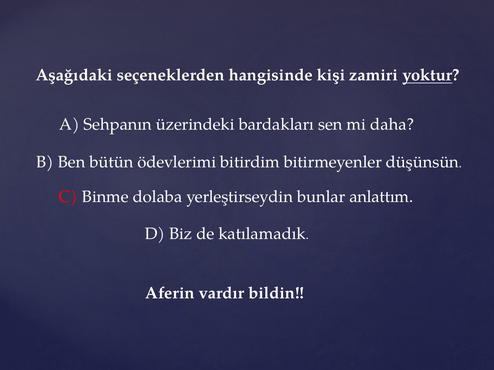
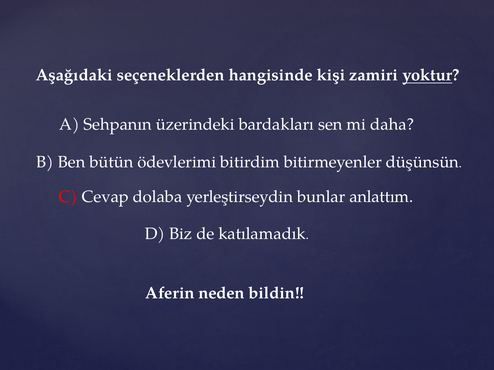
Binme: Binme -> Cevap (105, 197)
vardır: vardır -> neden (222, 293)
